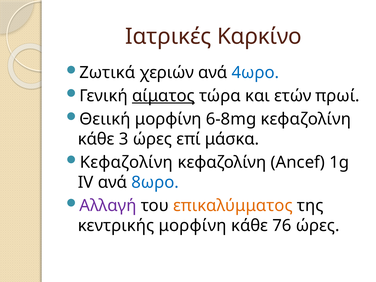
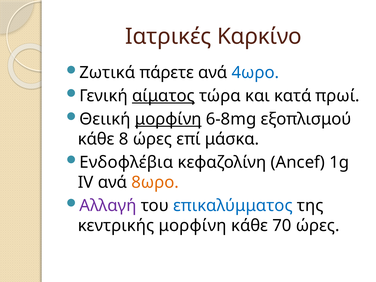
χεριών: χεριών -> πάρετε (167, 73)
ετών: ετών -> κατά (293, 96)
μορφίνη underline: none -> present (168, 119)
6-8mg κεφαζολίνη: κεφαζολίνη -> εξοπλισμού (306, 119)
3: 3 -> 8 (124, 139)
Κεφαζολίνη: Κεφαζολίνη -> Ενδοφλέβια (126, 162)
8ωρο colour: blue -> orange (155, 182)
επικαλύμματος colour: orange -> blue (233, 206)
76: 76 -> 70 (282, 226)
